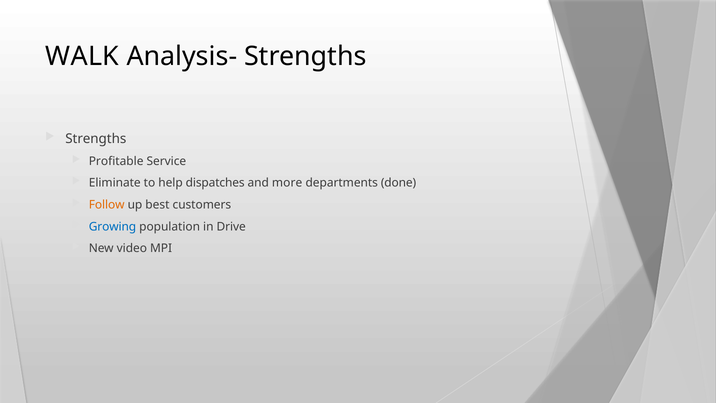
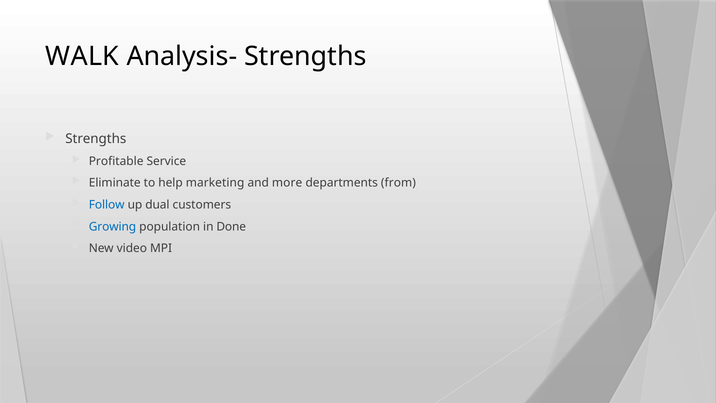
dispatches: dispatches -> marketing (215, 183)
done: done -> from (398, 183)
Follow colour: orange -> blue (107, 205)
best: best -> dual (157, 205)
Drive: Drive -> Done (231, 226)
